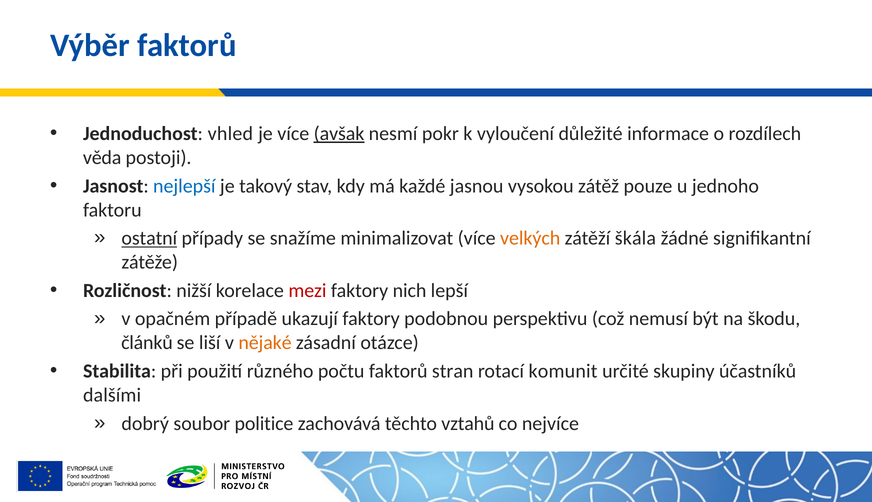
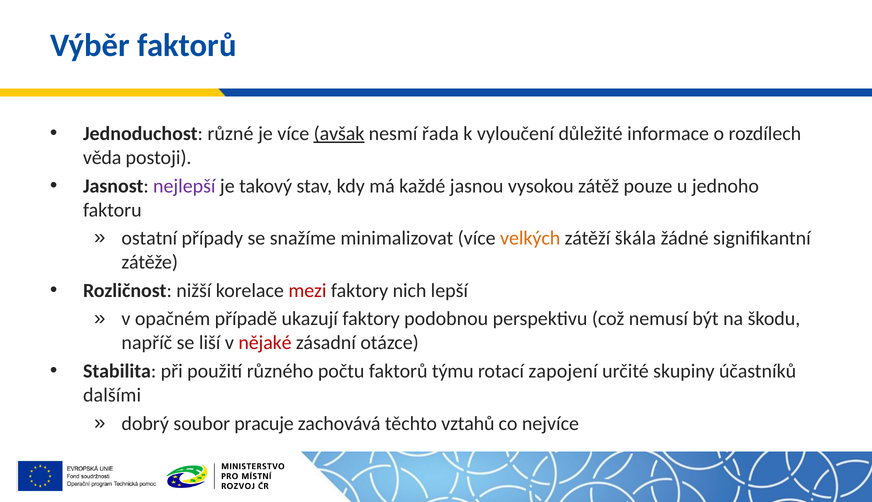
vhled: vhled -> různé (230, 134)
pokr: pokr -> řada (440, 134)
nejlepší colour: blue -> purple (184, 186)
ostatní underline: present -> none (149, 238)
článků: článků -> napříč (147, 343)
nějaké colour: orange -> red (265, 343)
stran: stran -> týmu (453, 371)
komunit: komunit -> zapojení (563, 371)
politice: politice -> pracuje (264, 424)
